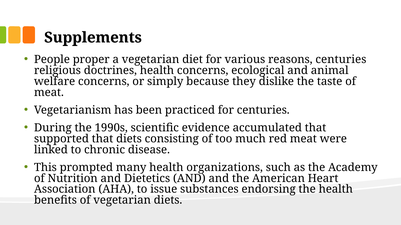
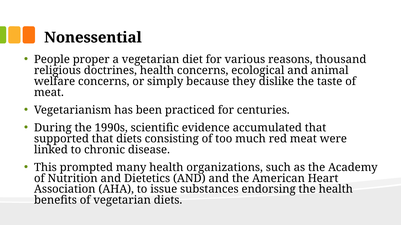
Supplements: Supplements -> Nonessential (93, 38)
reasons centuries: centuries -> thousand (341, 60)
